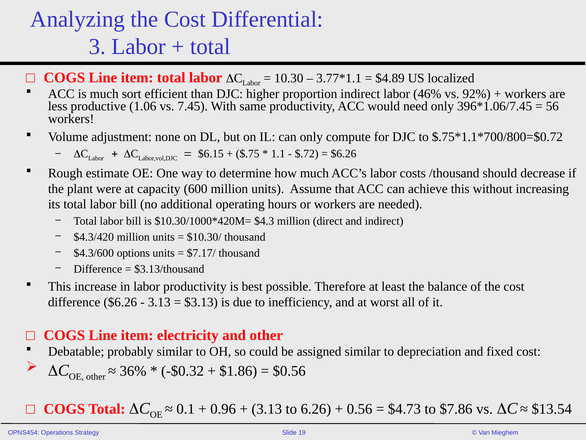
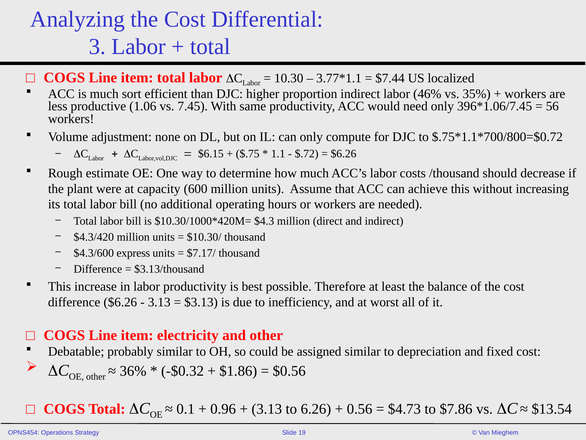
$4.89: $4.89 -> $7.44 (390, 78)
92%: 92% -> 35% (477, 94)
options: options -> express (133, 253)
